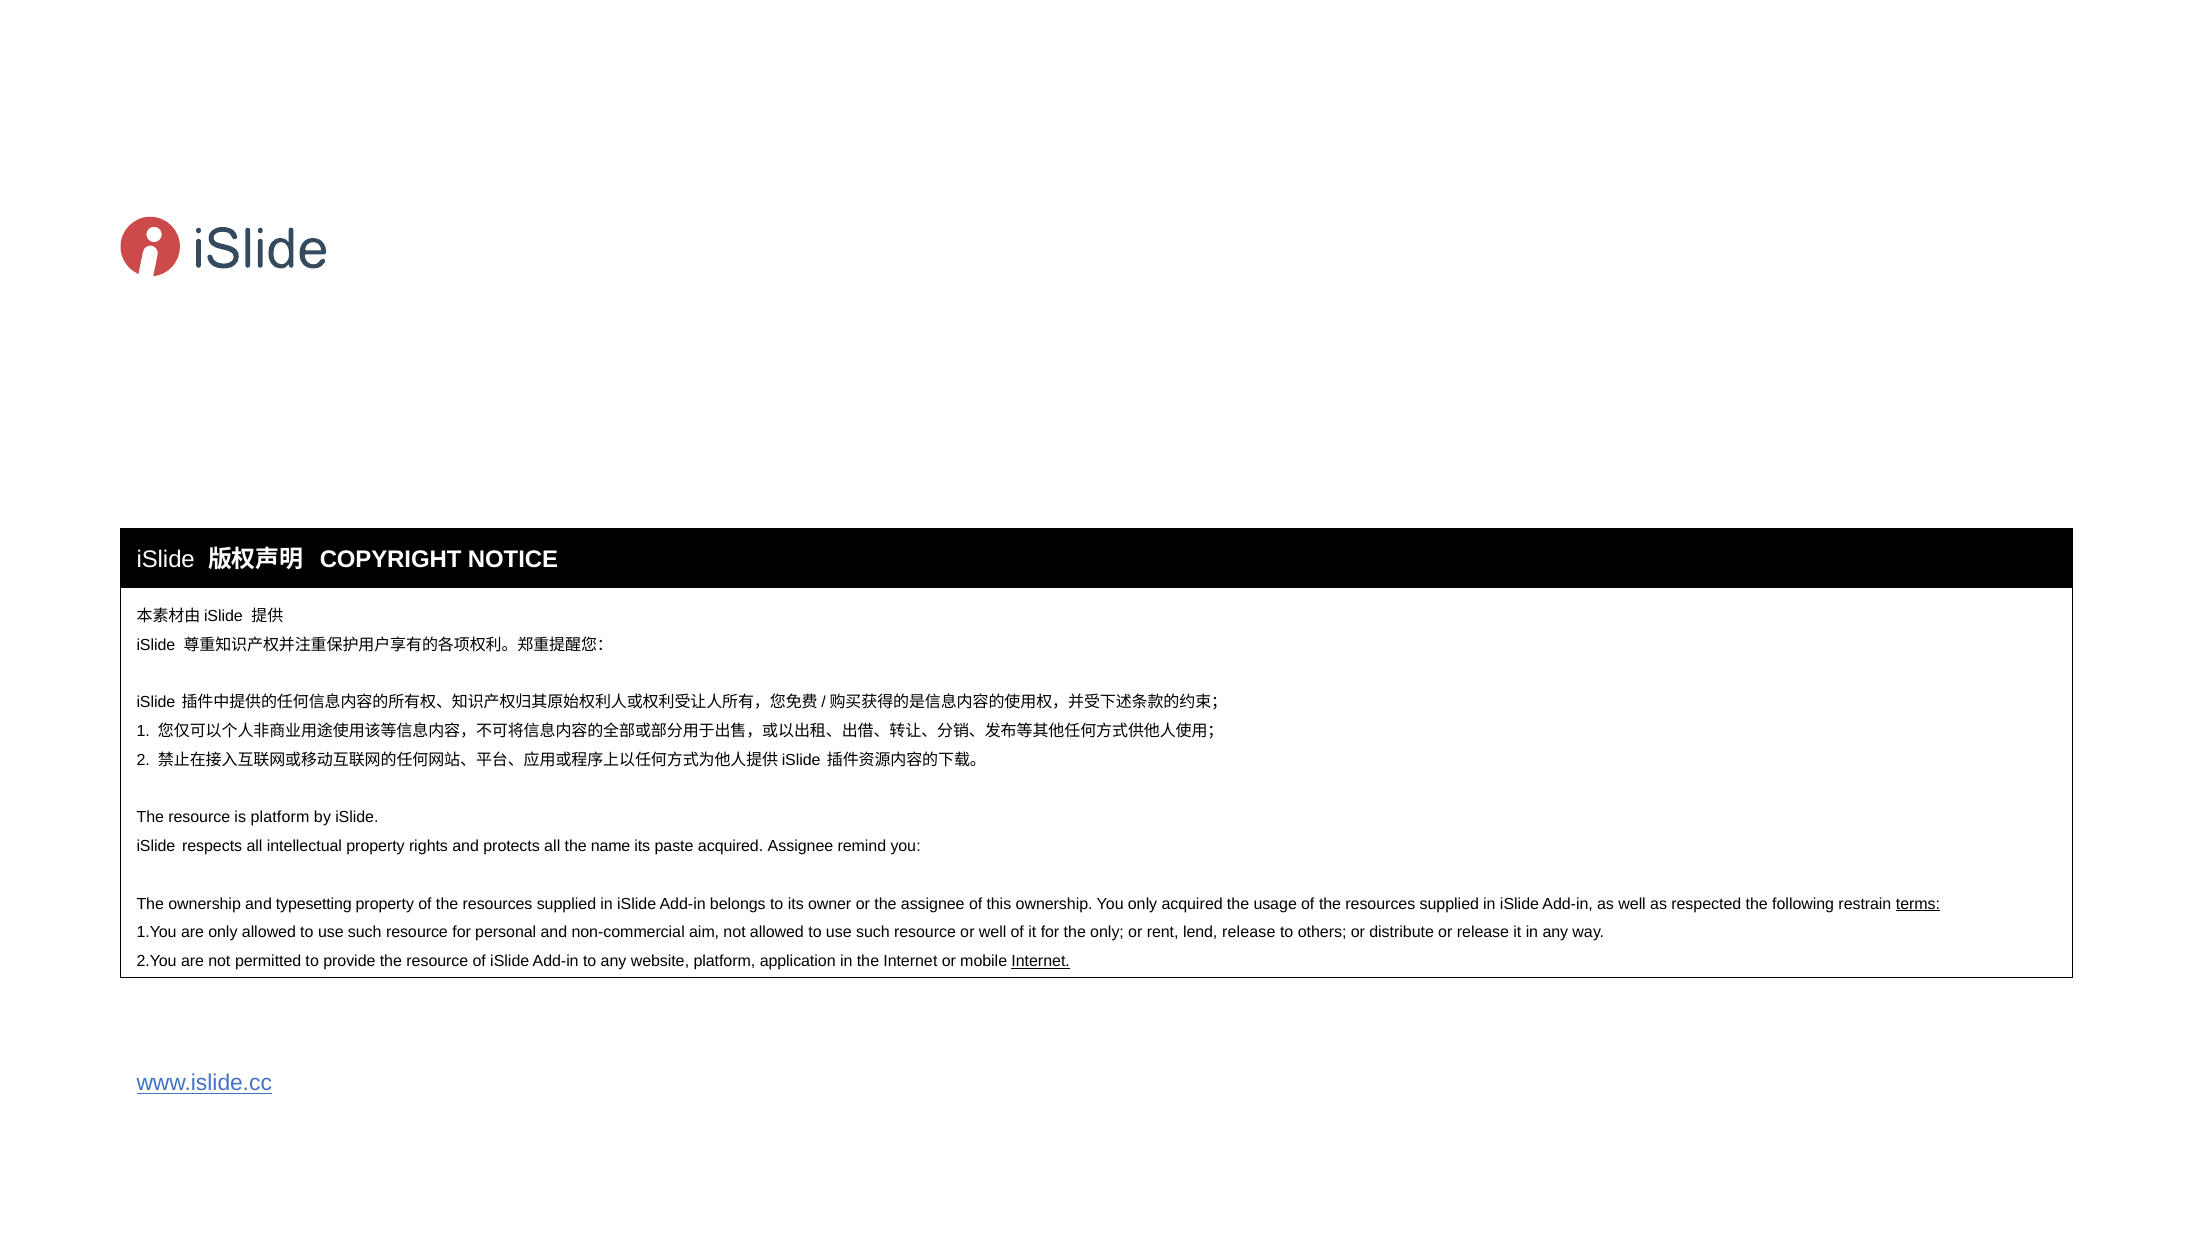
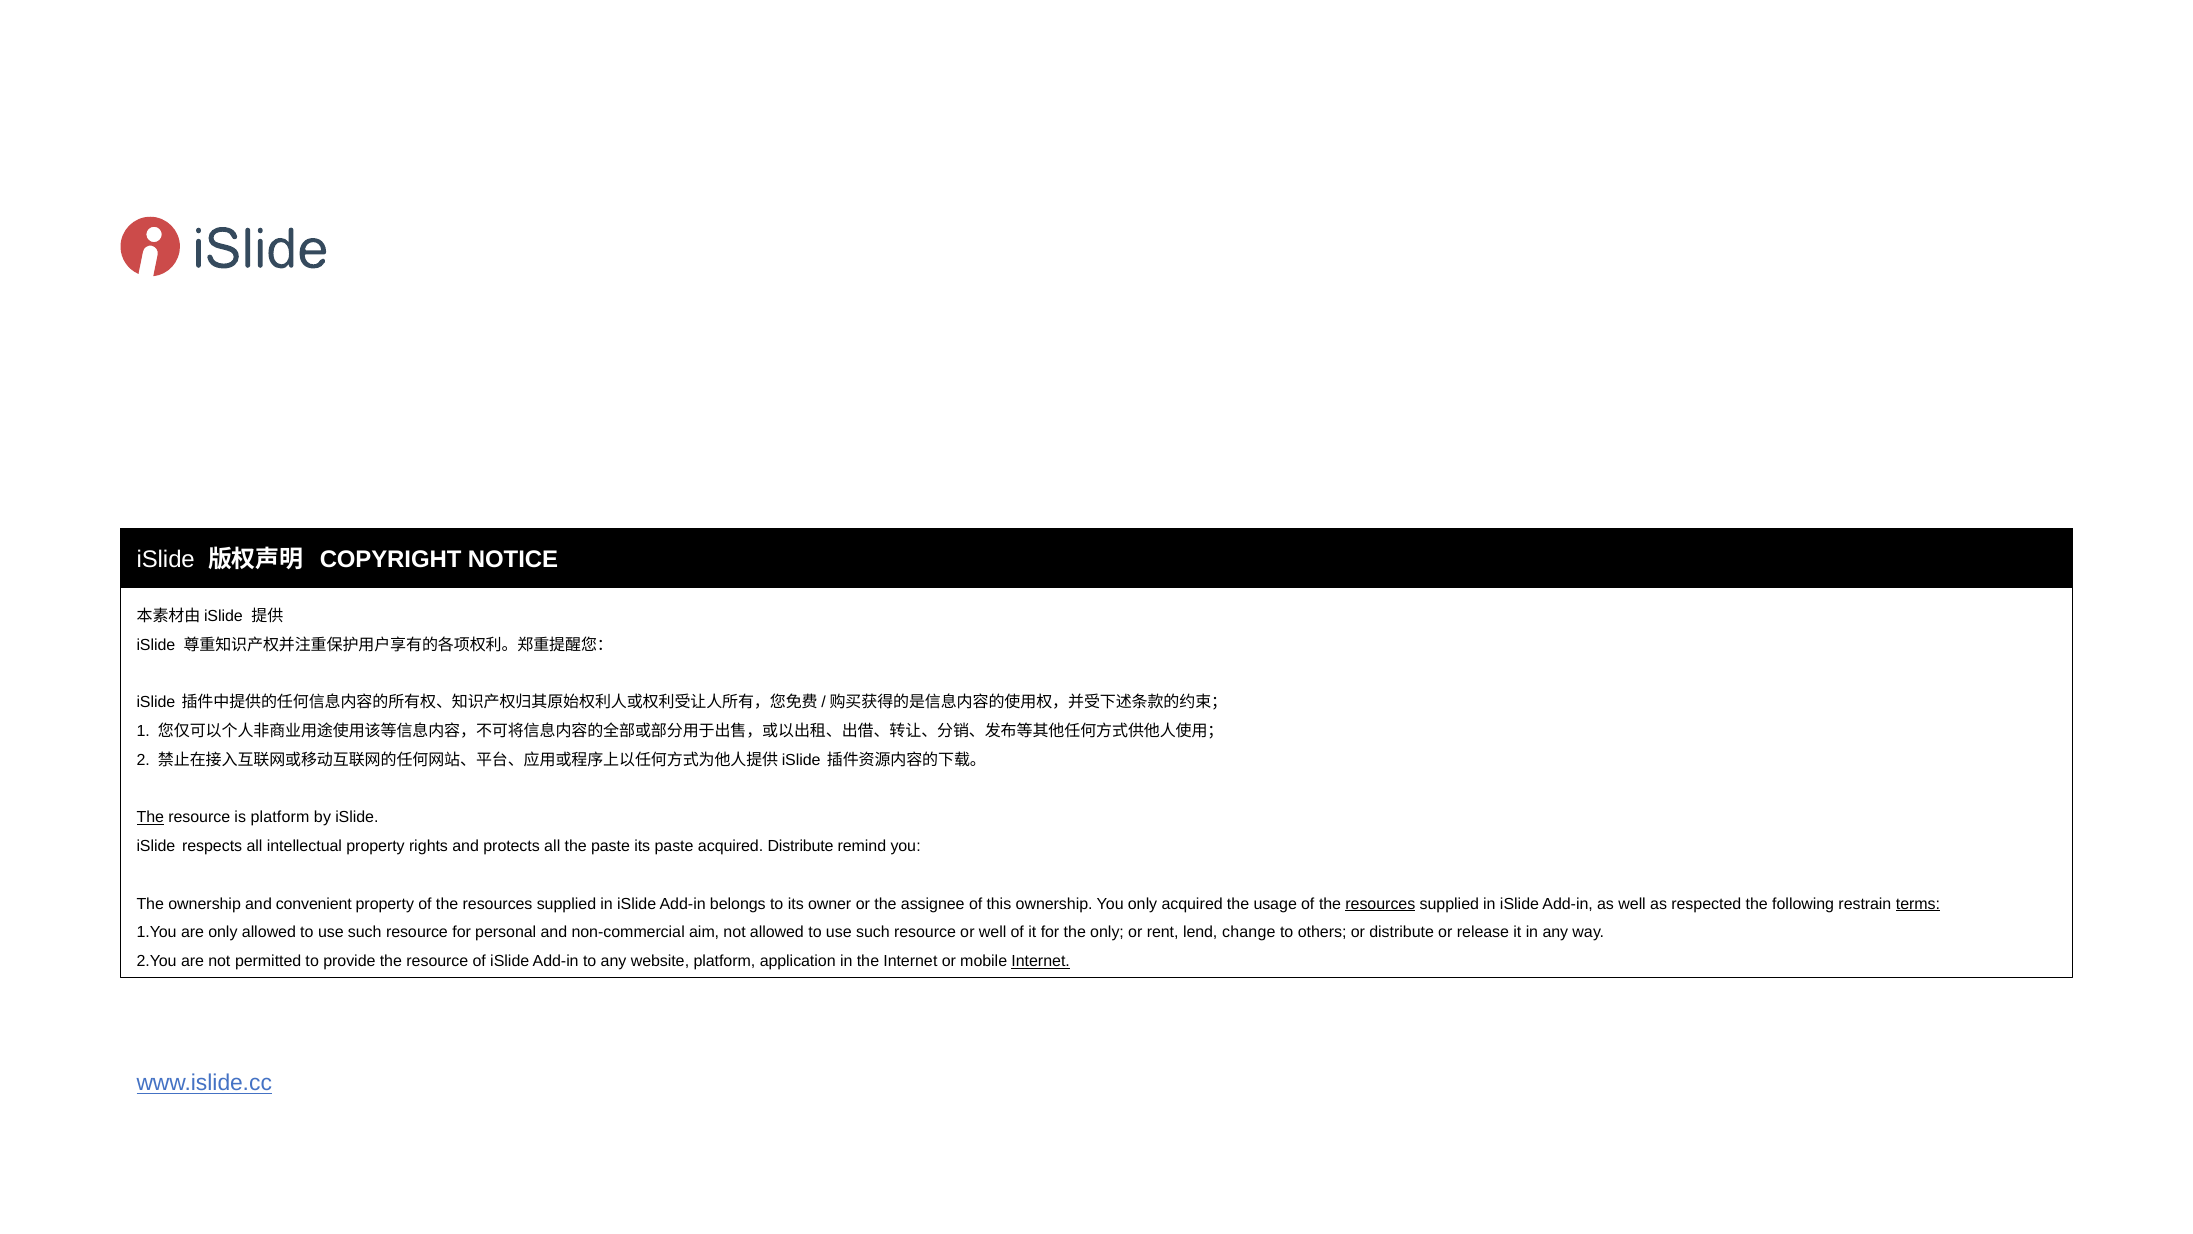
The underline: none -> present (150, 817)
the name: name -> paste (610, 846)
acquired Assignee: Assignee -> Distribute (801, 846)
typesetting: typesetting -> convenient (314, 903)
resources underline: none -> present (1380, 903)
lend release: release -> change (1249, 932)
